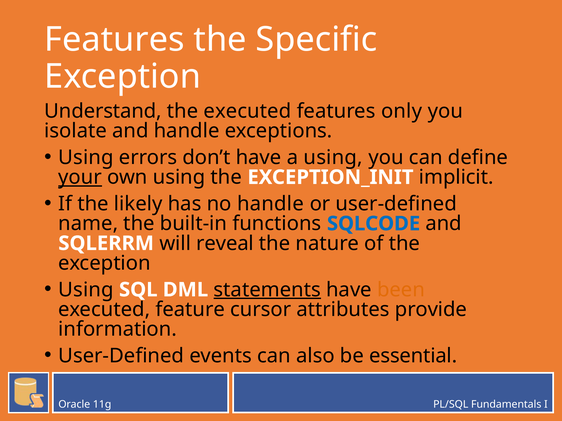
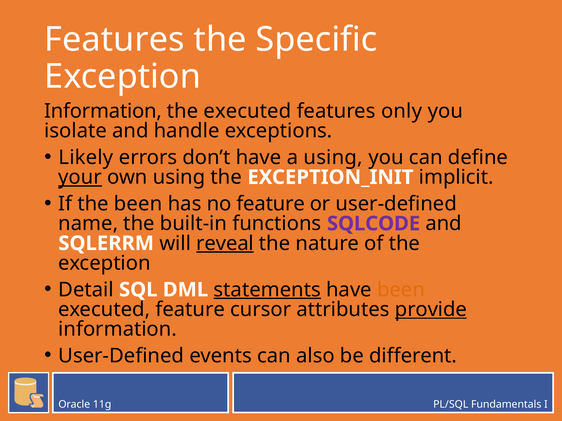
Understand: Understand -> Information (103, 111)
Using: Using -> Likely (86, 158)
the likely: likely -> been (138, 204)
no handle: handle -> feature (271, 204)
SQLCODE colour: blue -> purple (374, 224)
reveal underline: none -> present (225, 244)
Using: Using -> Detail (86, 290)
provide underline: none -> present (431, 310)
essential: essential -> different (413, 356)
